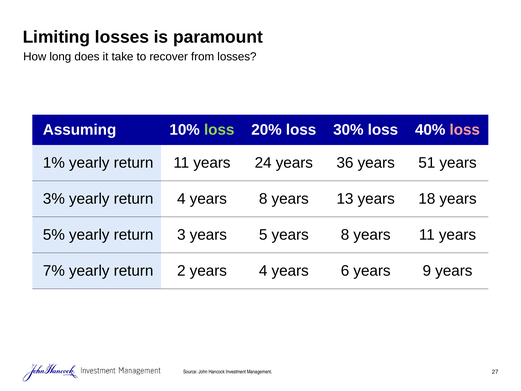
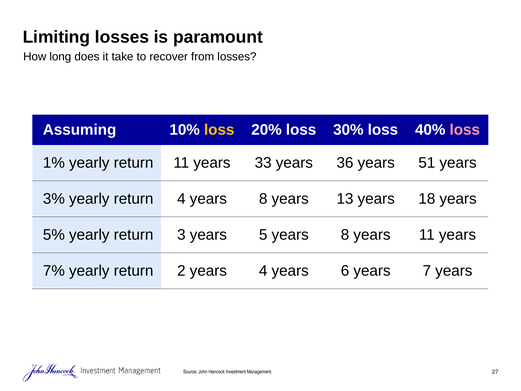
loss colour: light green -> yellow (219, 130)
24: 24 -> 33 (263, 163)
9: 9 -> 7 (427, 271)
